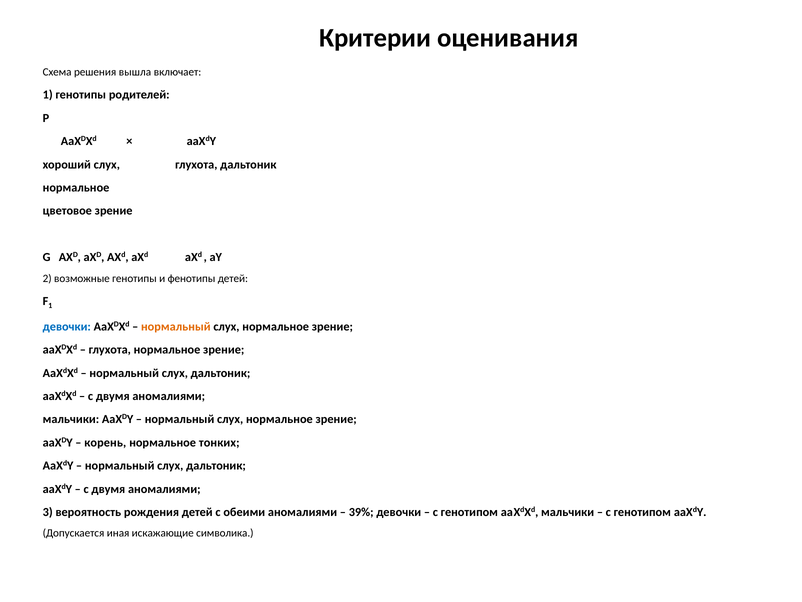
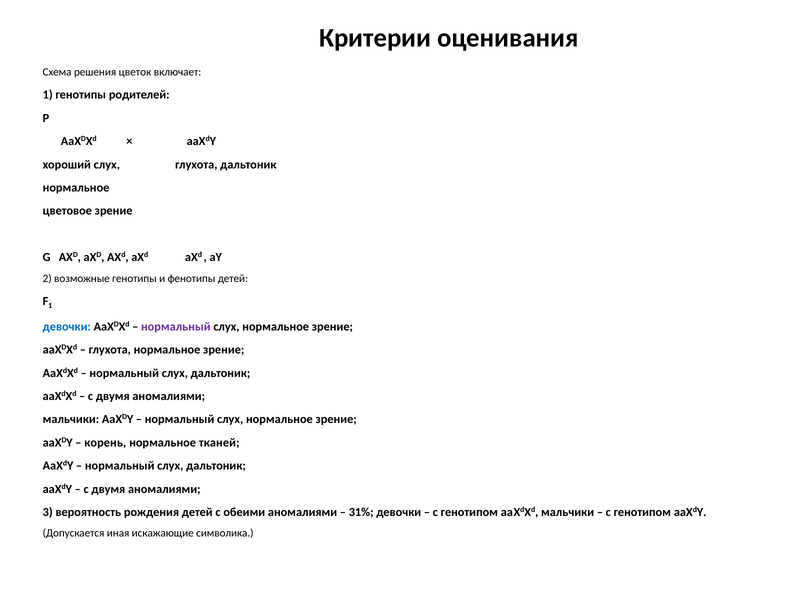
вышла: вышла -> цветок (135, 72)
нормальный colour: orange -> purple (176, 326)
тонких: тонких -> тканей (219, 442)
39%: 39% -> 31% (361, 512)
